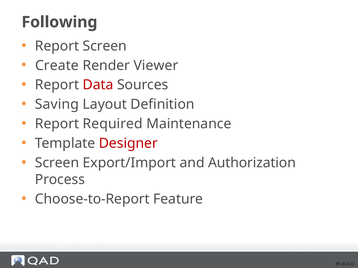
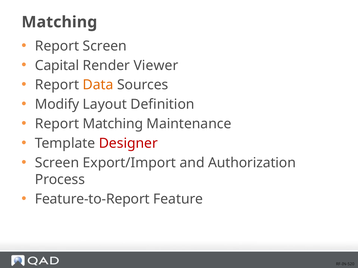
Following: Following -> Matching (59, 22)
Create: Create -> Capital (57, 66)
Data colour: red -> orange (98, 85)
Saving: Saving -> Modify (57, 105)
Report Required: Required -> Matching (113, 124)
Choose-to-Report: Choose-to-Report -> Feature-to-Report (92, 199)
